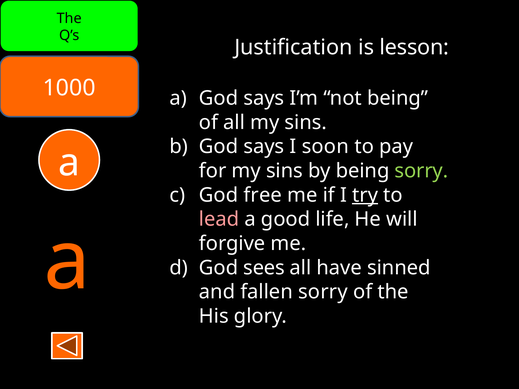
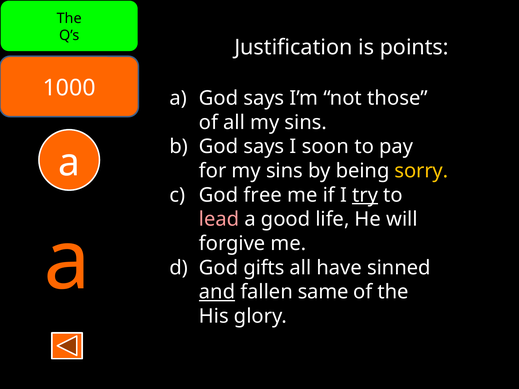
lesson: lesson -> points (414, 47)
not being: being -> those (398, 98)
sorry colour: light green -> yellow (421, 171)
sees: sees -> gifts (264, 268)
and underline: none -> present (217, 292)
fallen sorry: sorry -> same (323, 292)
